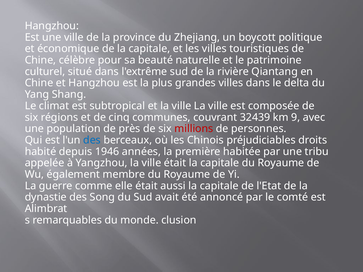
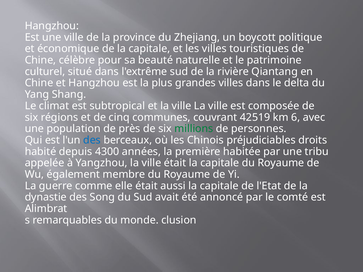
32439: 32439 -> 42519 (255, 117)
9: 9 -> 6 (296, 117)
millions colour: red -> green (194, 129)
1946: 1946 -> 4300 (107, 152)
